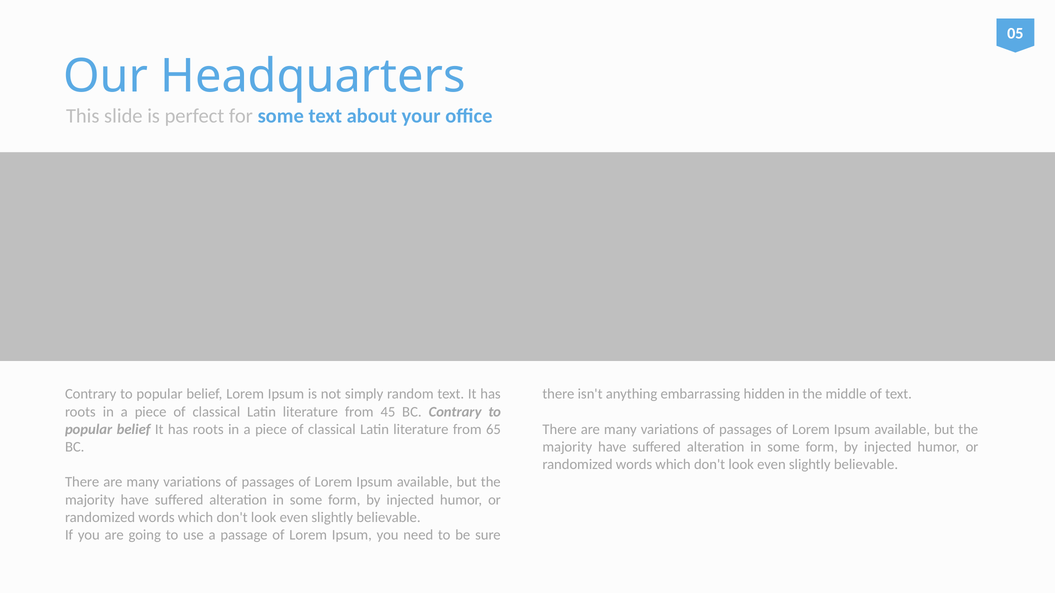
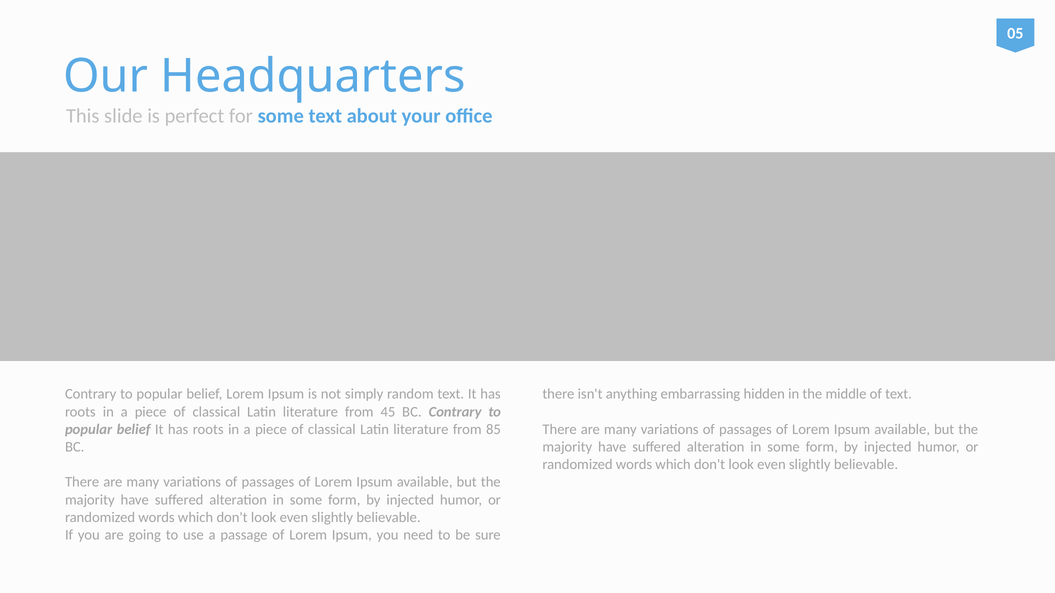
65: 65 -> 85 (493, 430)
